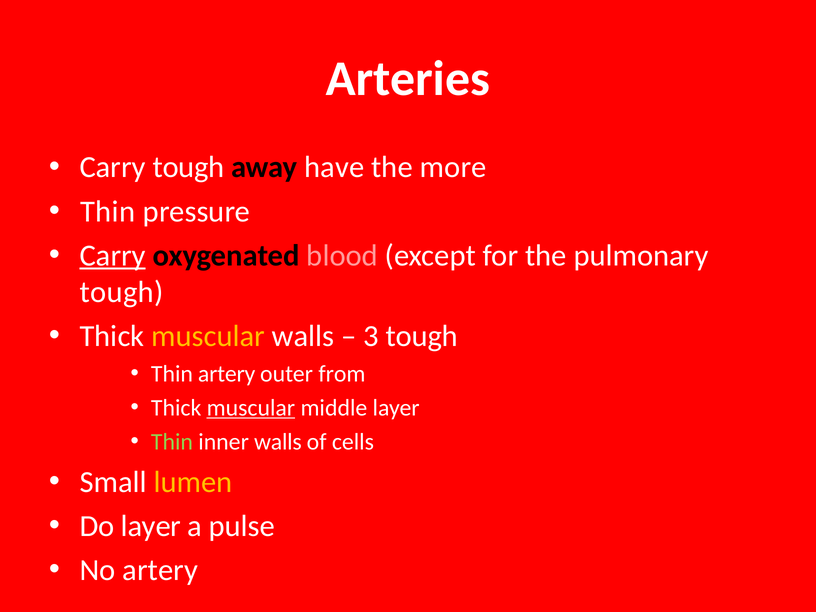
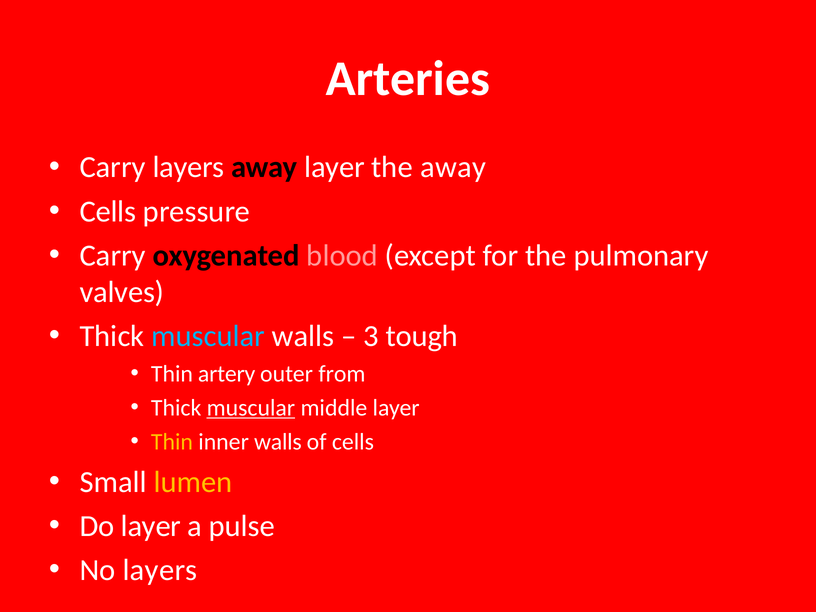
Carry tough: tough -> layers (189, 167)
away have: have -> layer (334, 167)
the more: more -> away (453, 167)
Thin: Thin -> Cells (108, 211)
Carry underline: present -> none (113, 255)
tough: tough -> valves (122, 292)
muscular colour: yellow -> light blue (208, 336)
Thin colour: light green -> yellow (172, 442)
No artery: artery -> layers (160, 570)
